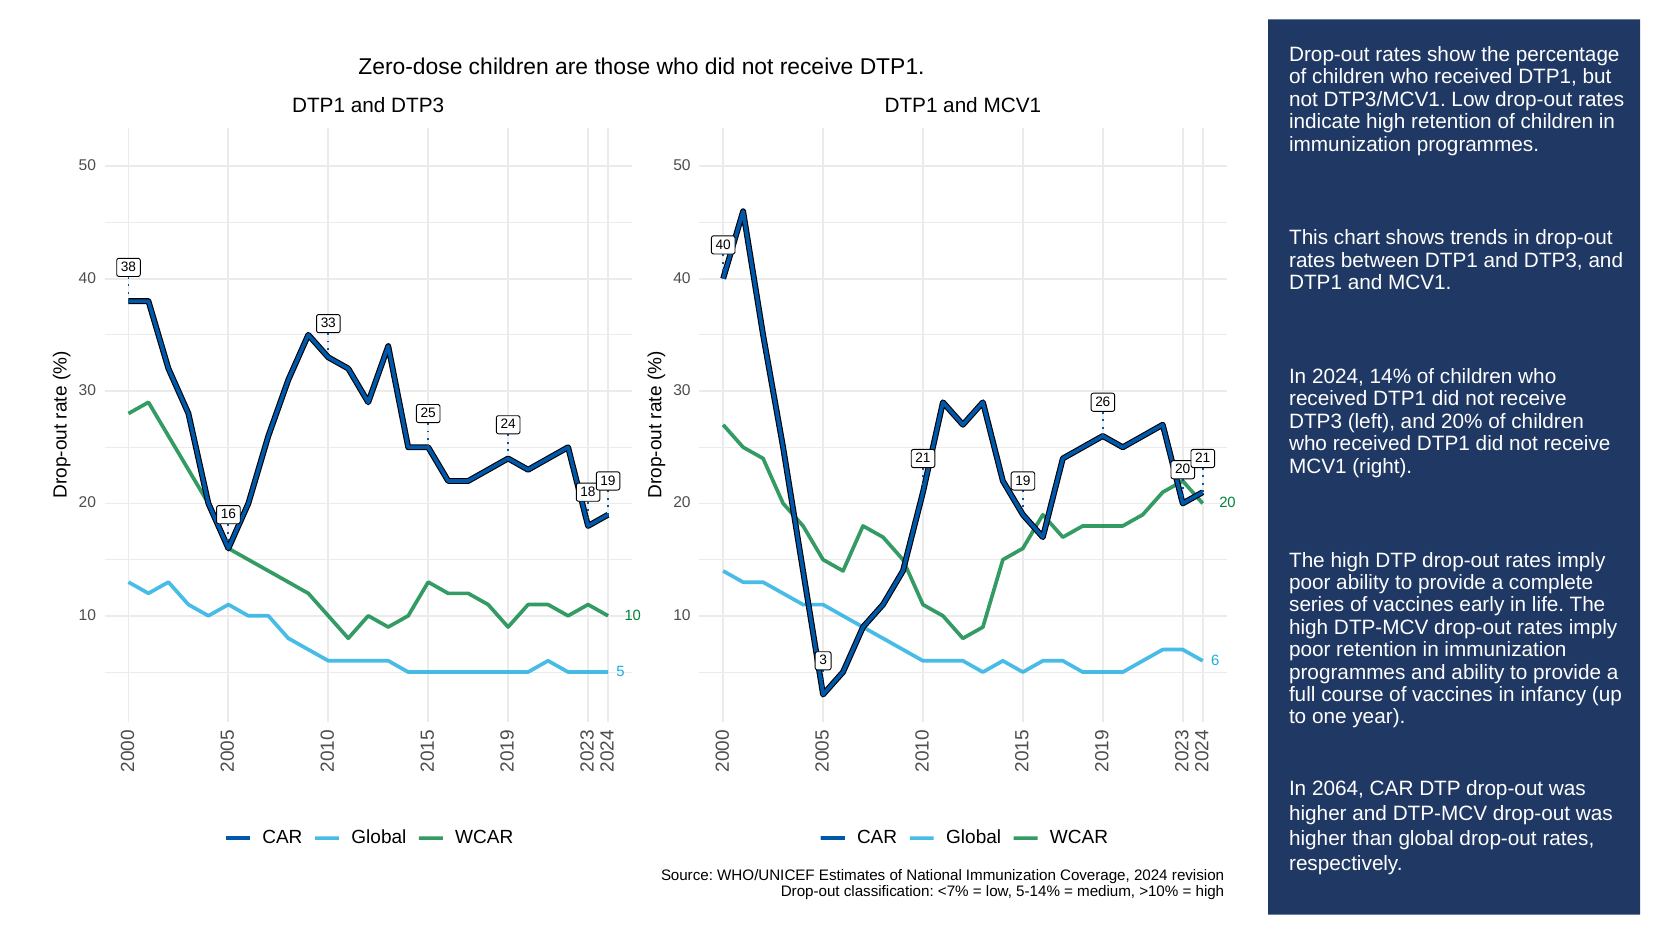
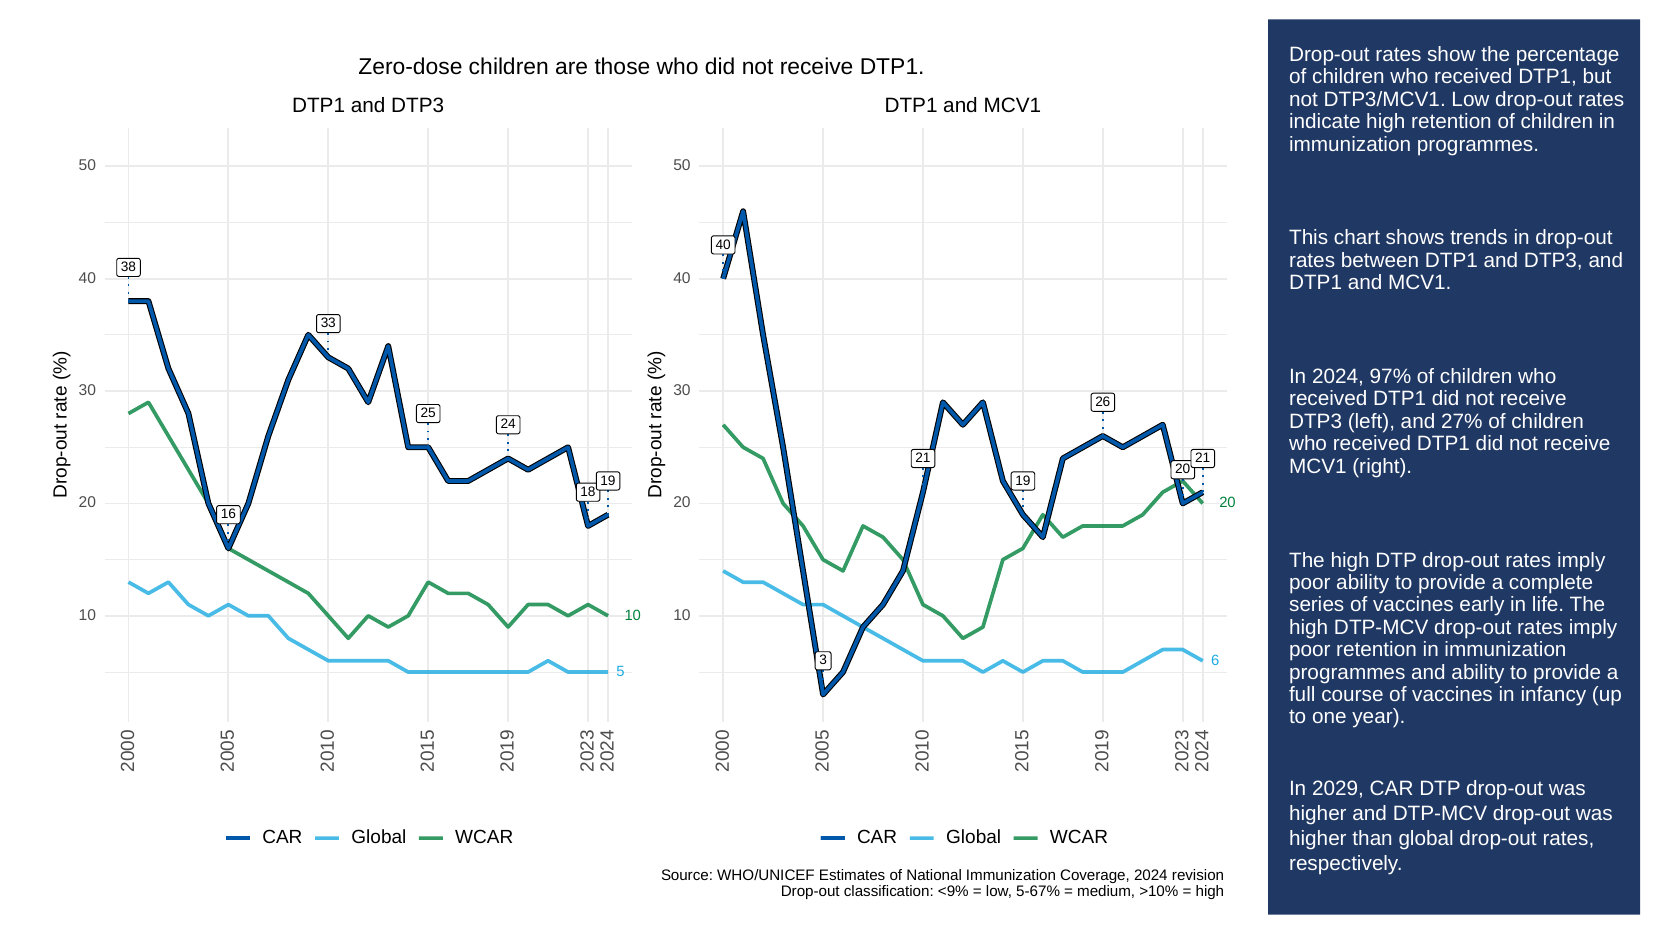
14%: 14% -> 97% (1390, 377)
20%: 20% -> 27% (1462, 422)
2064: 2064 -> 2029 (1338, 789)
<7%: <7% -> <9% (953, 892)
5-14%: 5-14% -> 5-67% (1038, 892)
